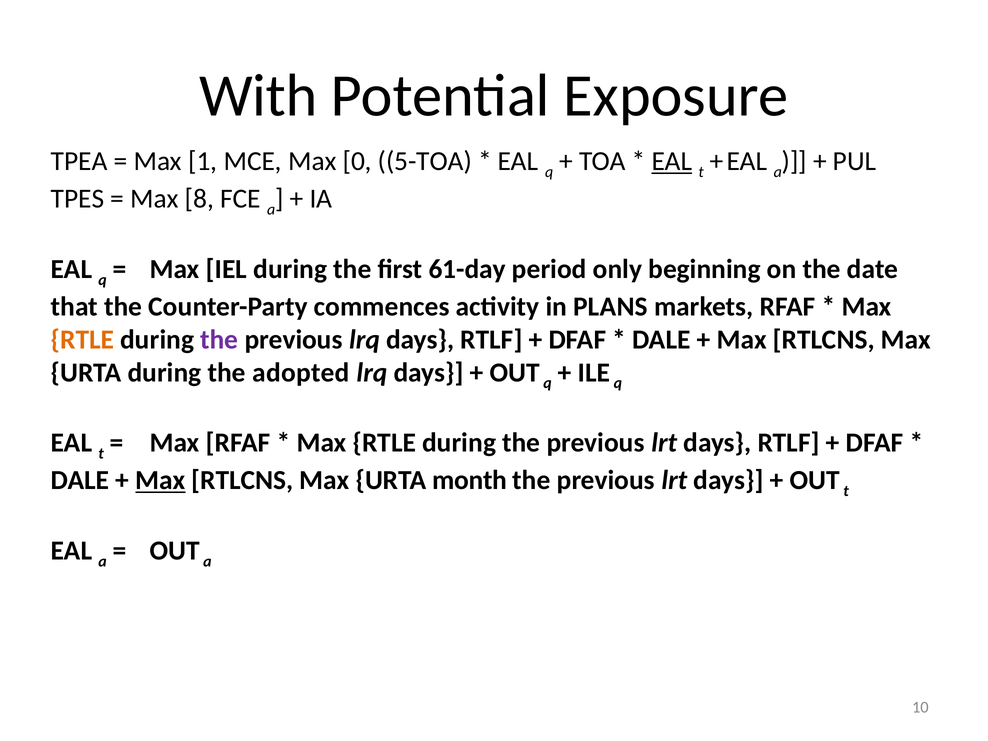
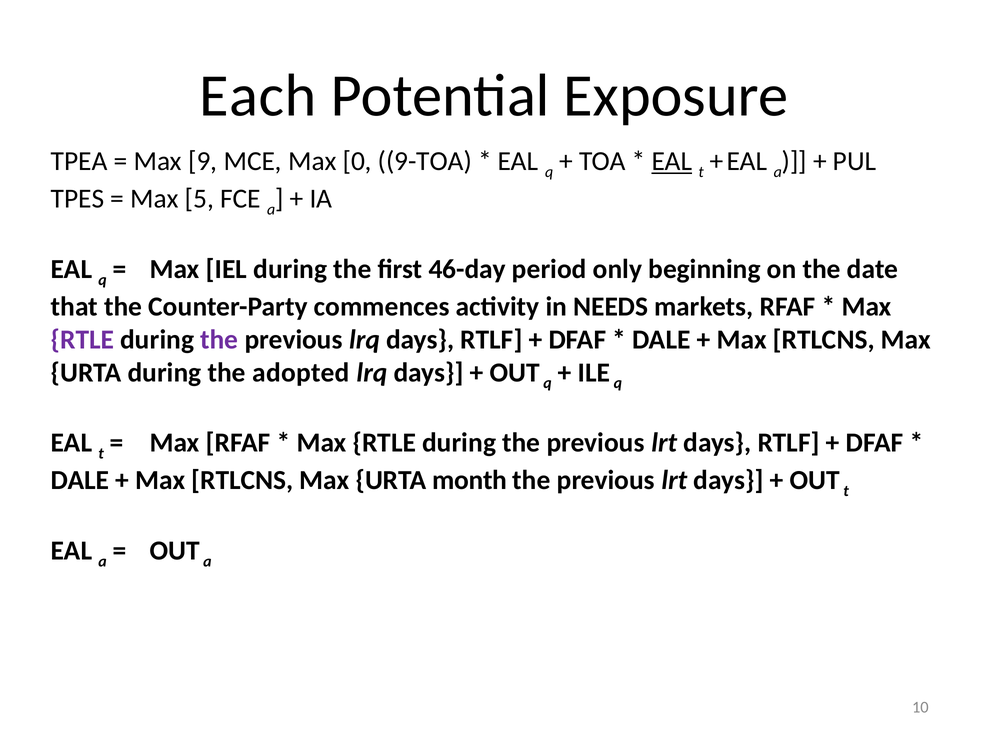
With: With -> Each (258, 96)
1: 1 -> 9 (203, 161)
5-TOA: 5-TOA -> 9-TOA (425, 161)
8: 8 -> 5 (199, 199)
61-day: 61-day -> 46-day (467, 269)
PLANS: PLANS -> NEEDS (611, 307)
RTLE colour: orange -> purple (83, 340)
Max underline: present -> none (160, 480)
